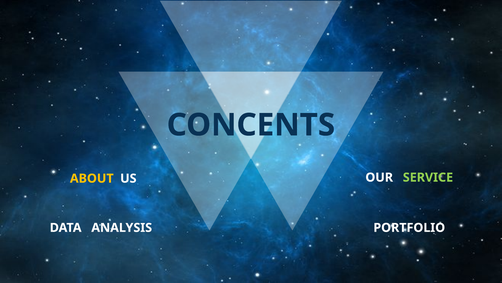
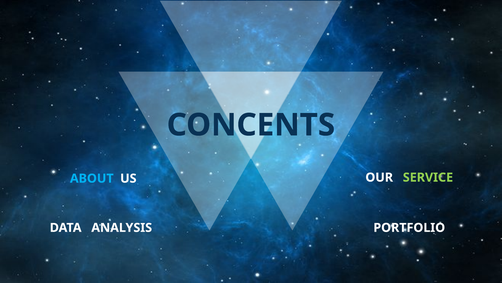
ABOUT colour: yellow -> light blue (92, 178)
